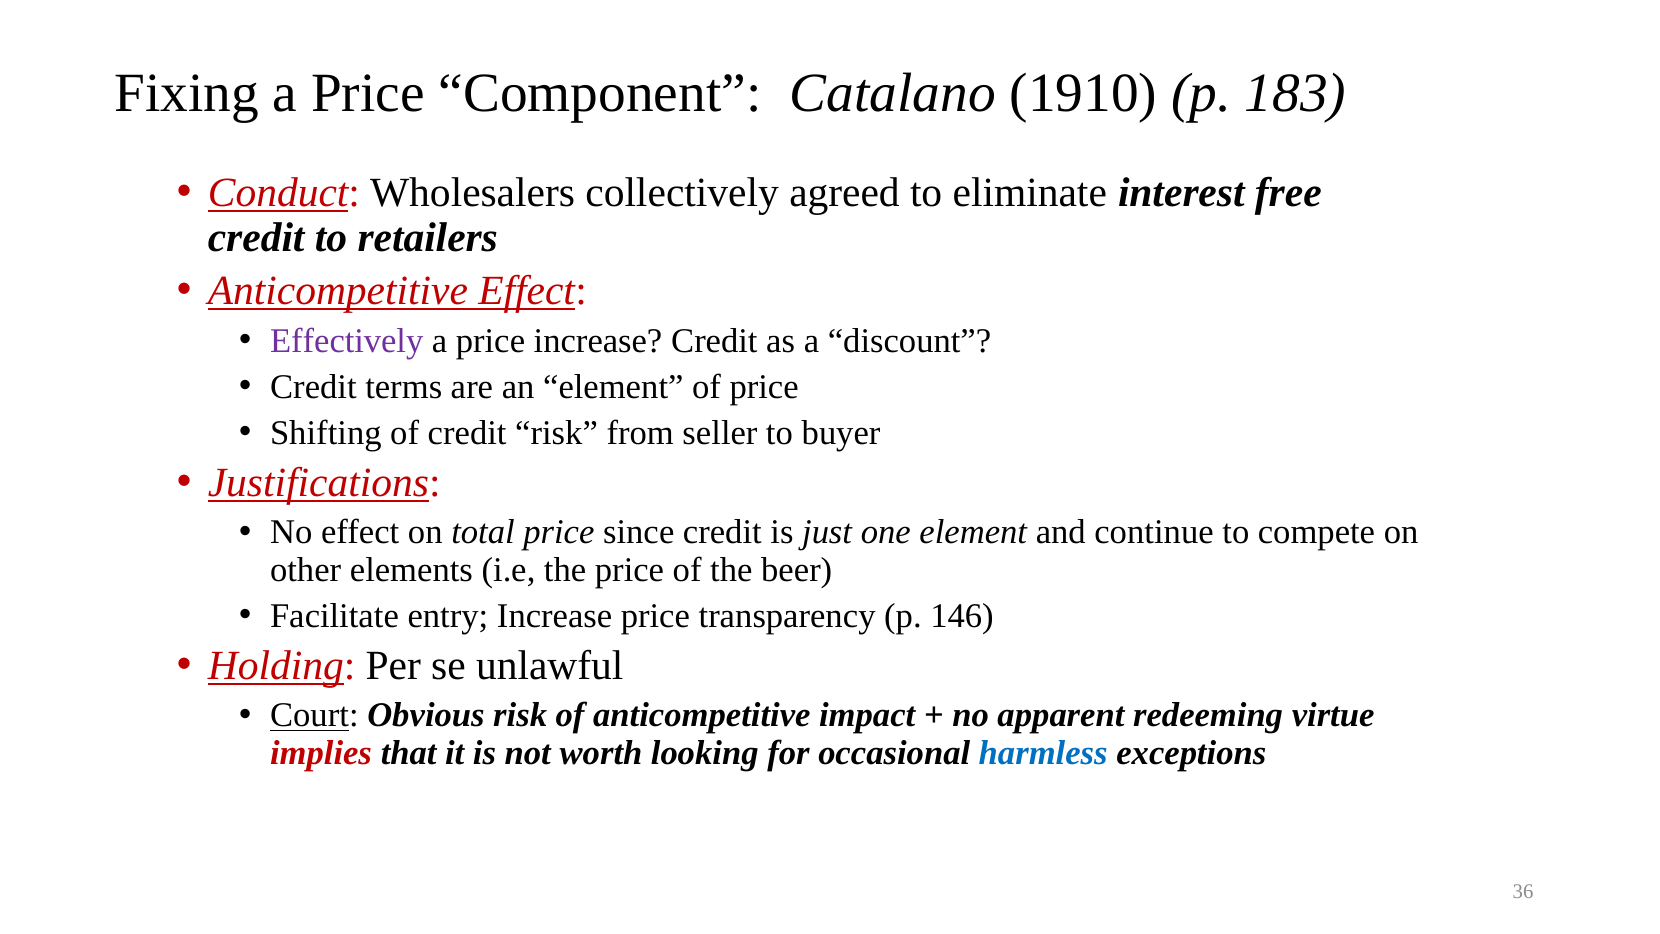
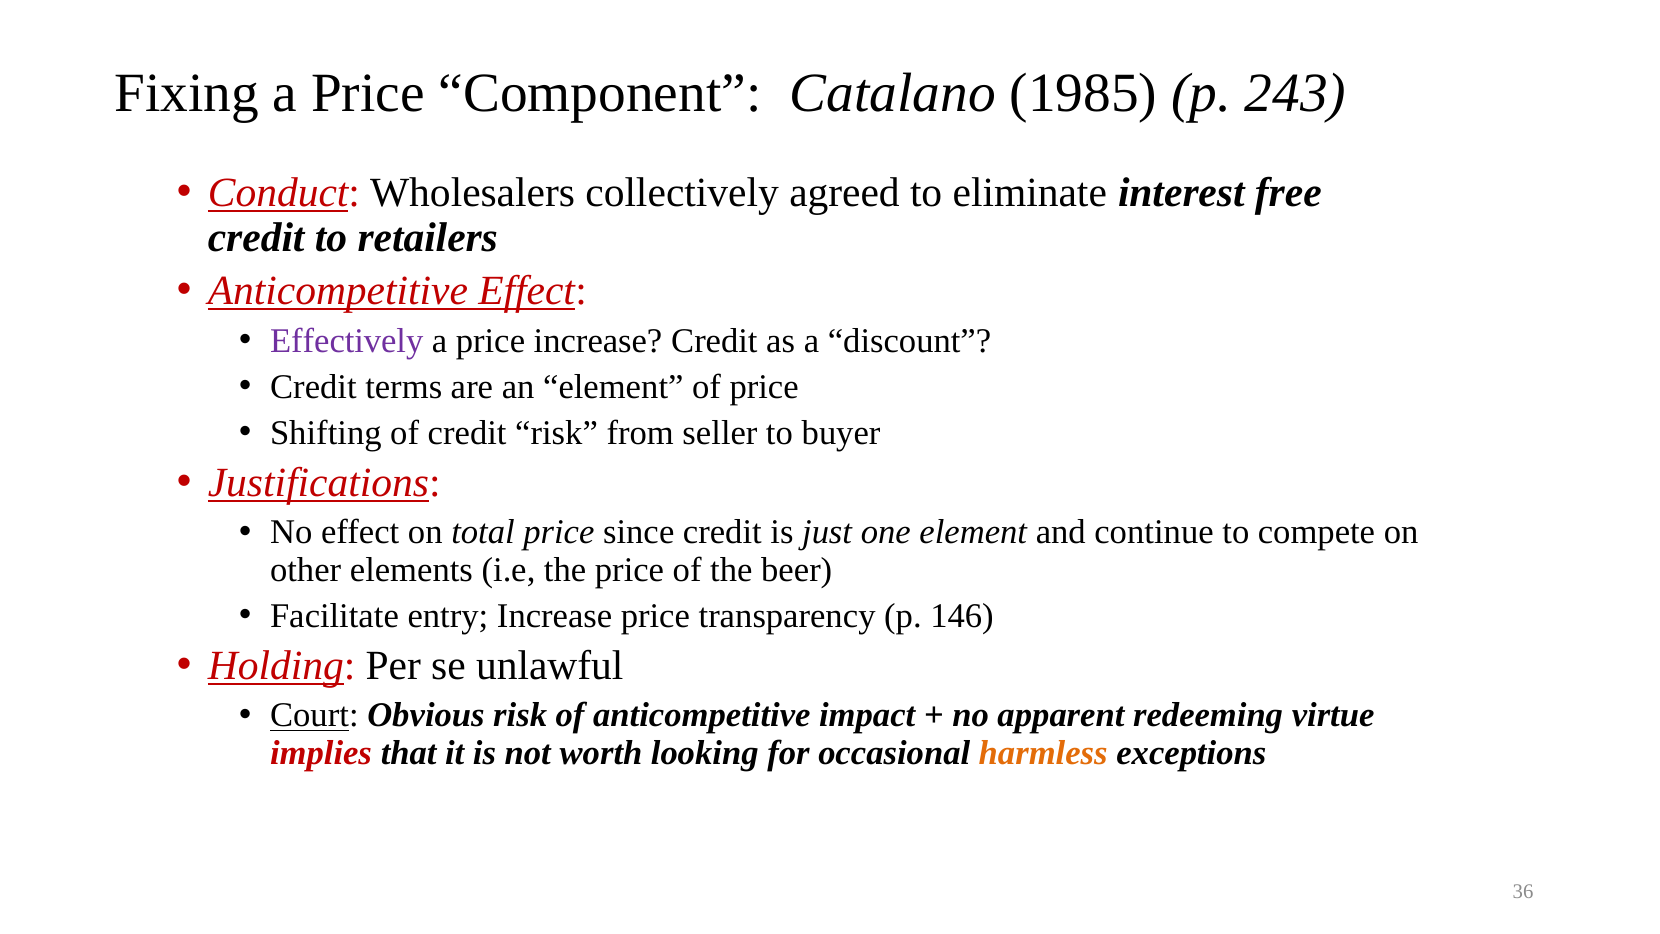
1910: 1910 -> 1985 (1083, 93)
183: 183 -> 243 (1296, 93)
harmless colour: blue -> orange (1043, 752)
